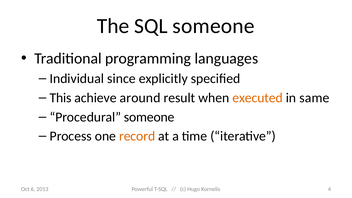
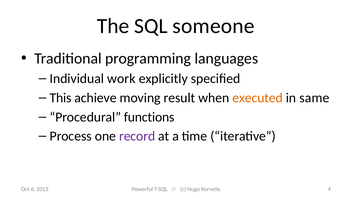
since: since -> work (121, 79)
around: around -> moving (140, 98)
Procedural someone: someone -> functions (149, 117)
record colour: orange -> purple (137, 136)
